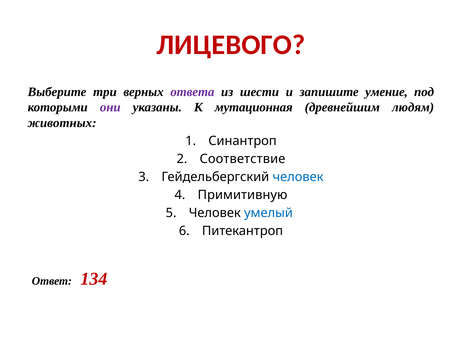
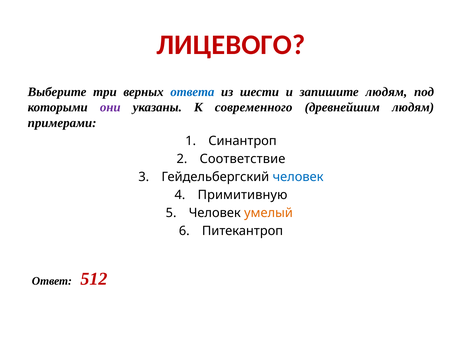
ответа colour: purple -> blue (192, 92)
запишите умение: умение -> людям (386, 92)
мутационная: мутационная -> современного (254, 107)
животных: животных -> примерами (62, 123)
умелый colour: blue -> orange (268, 213)
134: 134 -> 512 (94, 279)
